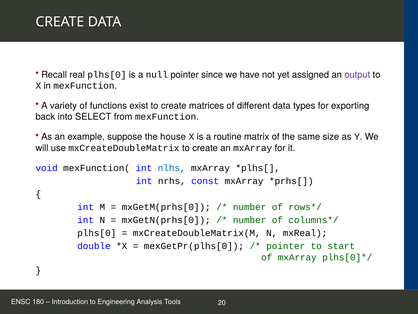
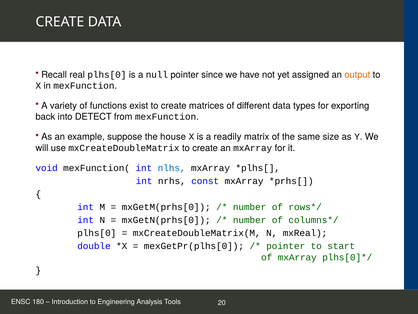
output colour: purple -> orange (357, 74)
SELECT: SELECT -> DETECT (93, 117)
routine: routine -> readily (228, 137)
